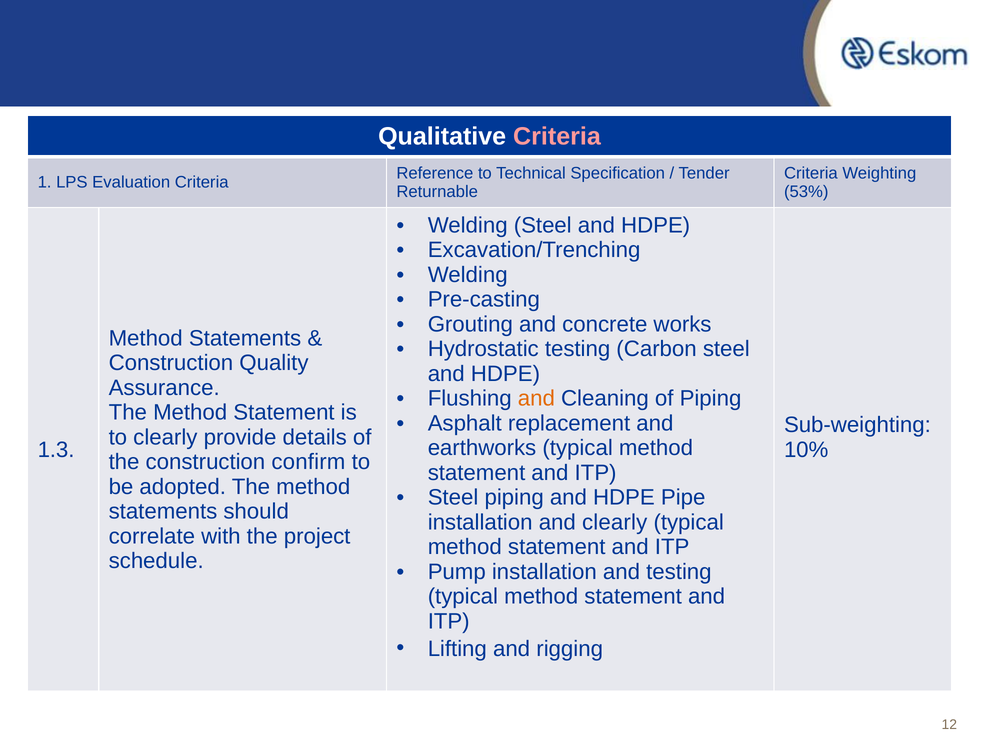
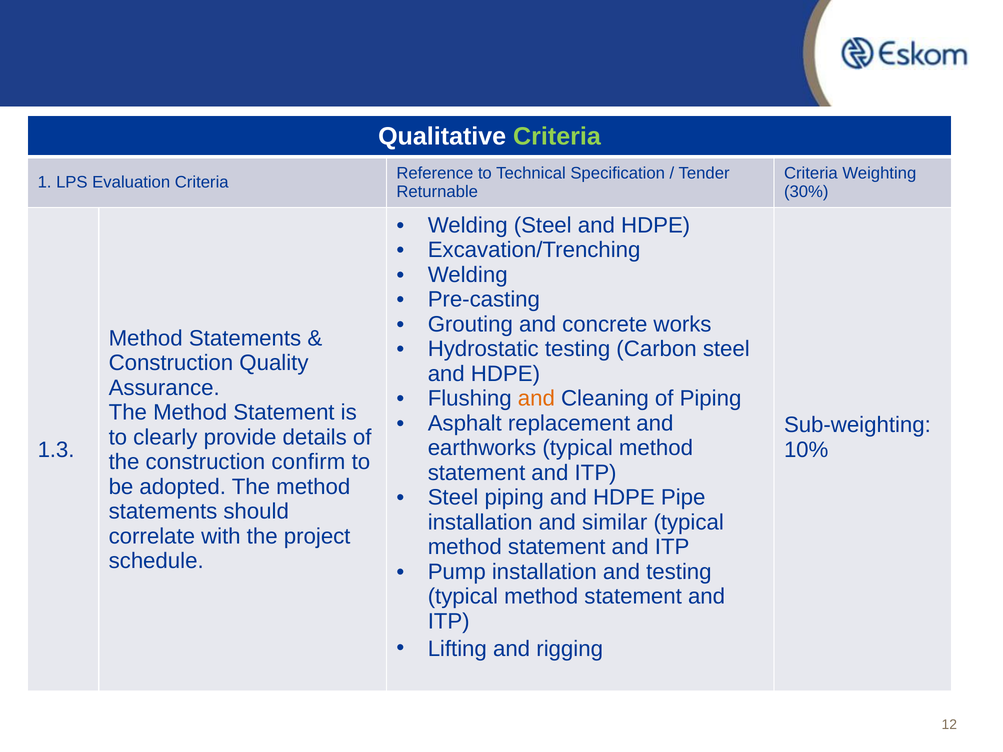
Criteria colour: pink -> light green (557, 137)
53%: 53% -> 30% (806, 192)
and clearly: clearly -> similar (615, 522)
